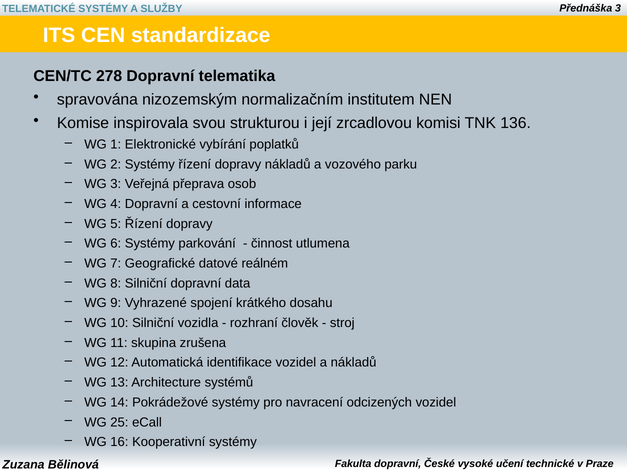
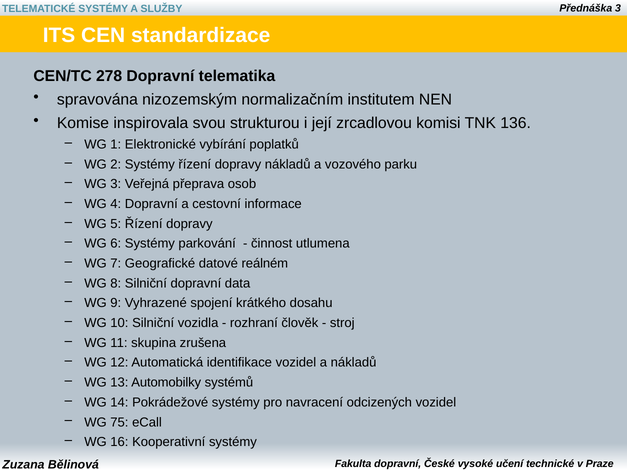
Architecture: Architecture -> Automobilky (166, 383)
25: 25 -> 75 (119, 422)
